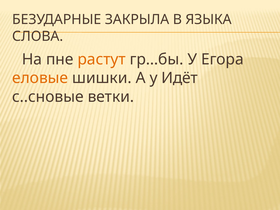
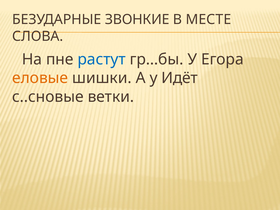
ЗАКРЫЛА: ЗАКРЫЛА -> ЗВОНКИЕ (137, 19)
ЯЗЫКА: ЯЗЫКА -> МЕСТЕ (208, 19)
растут colour: orange -> blue (102, 59)
